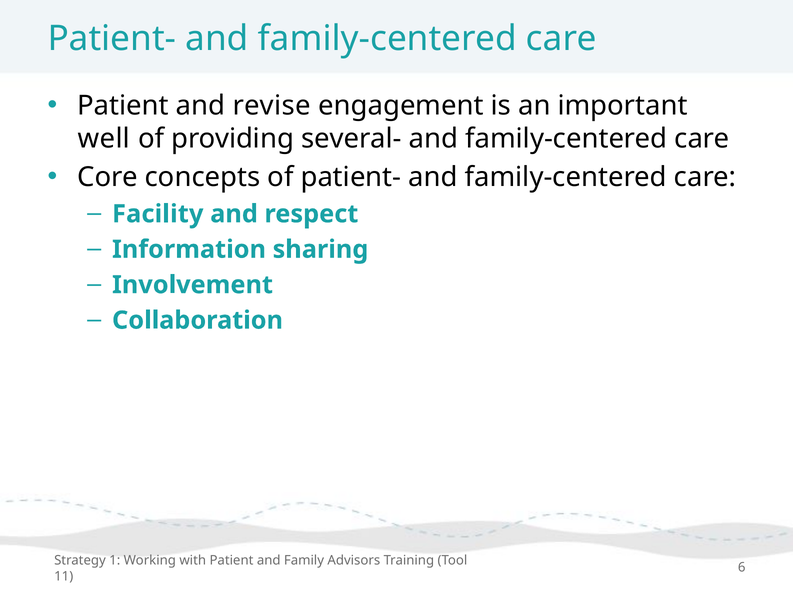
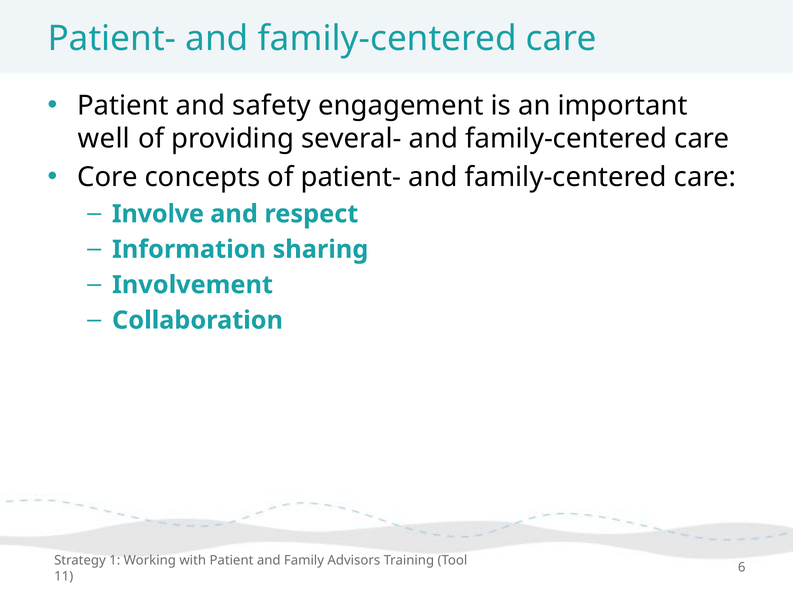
revise: revise -> safety (272, 106)
Facility: Facility -> Involve (158, 214)
